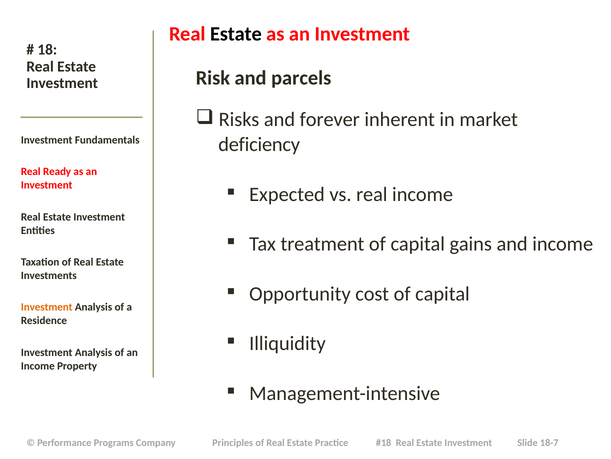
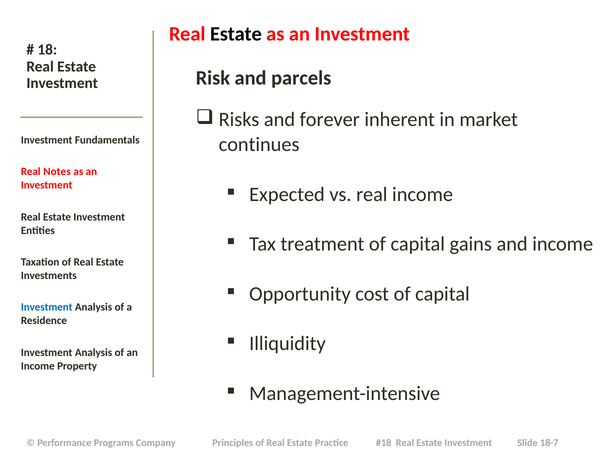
deficiency: deficiency -> continues (259, 144)
Ready: Ready -> Notes (57, 171)
Investment colour: orange -> blue (47, 307)
